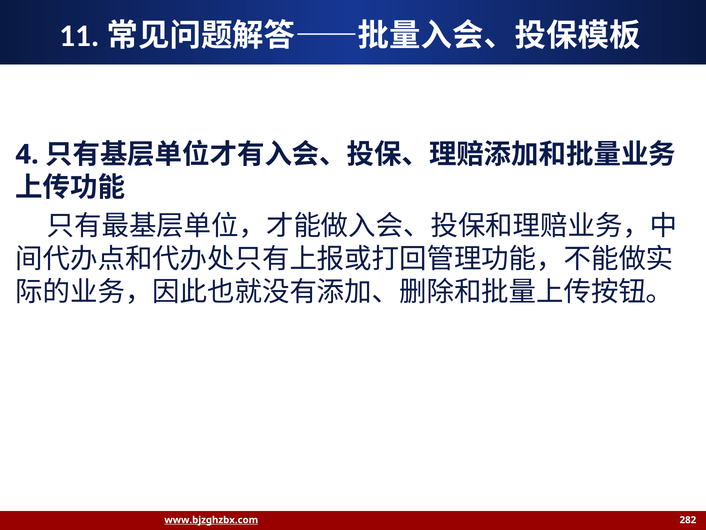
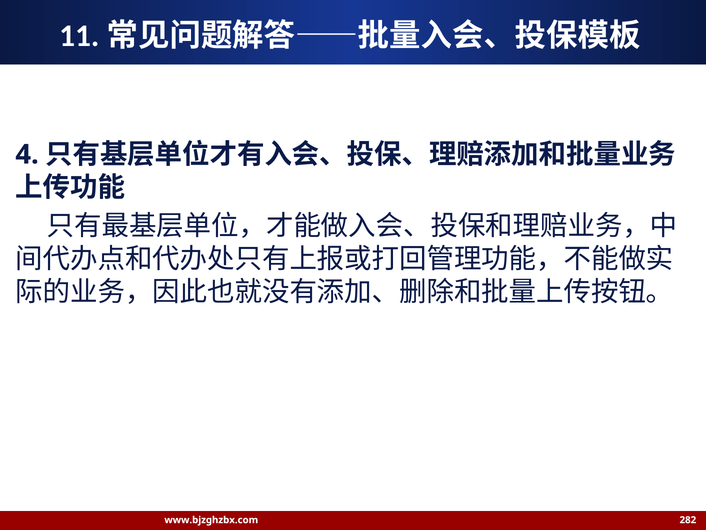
www.bjzghzbx.com underline: present -> none (211, 520)
